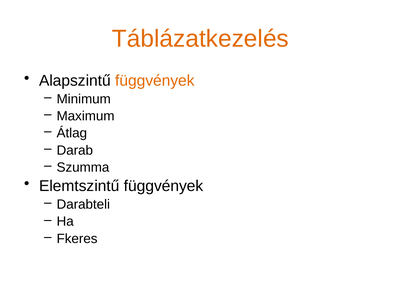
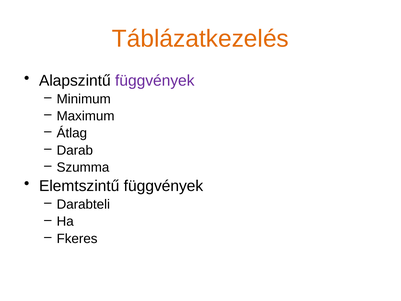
függvények colour: orange -> purple (155, 81)
